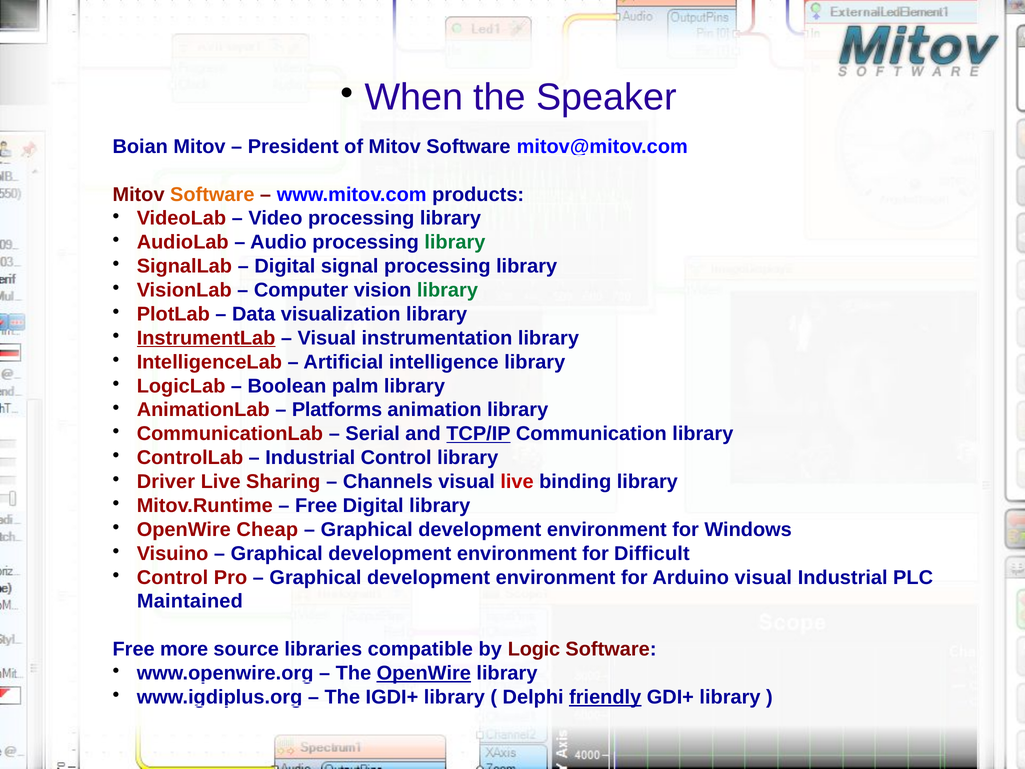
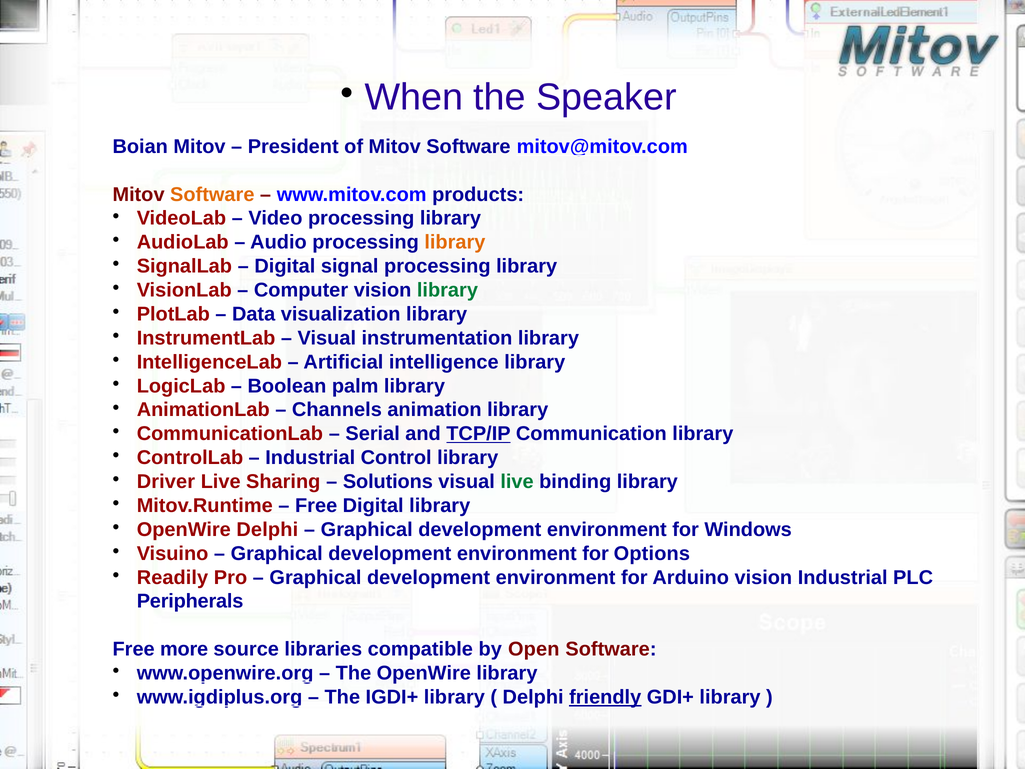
library colour: green -> orange (455, 242)
InstrumentLab underline: present -> none (206, 338)
Platforms: Platforms -> Channels (337, 410)
Channels: Channels -> Solutions (388, 482)
live colour: red -> green (517, 482)
OpenWire Cheap: Cheap -> Delphi (267, 529)
Difficult: Difficult -> Options (652, 553)
Control: Control -> Readily (172, 577)
Arduino visual: visual -> vision (763, 577)
Maintained: Maintained -> Peripherals (190, 601)
Logic: Logic -> Open (534, 649)
OpenWire underline: present -> none (424, 673)
